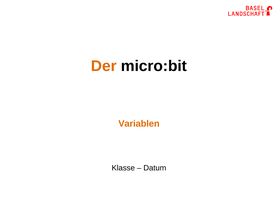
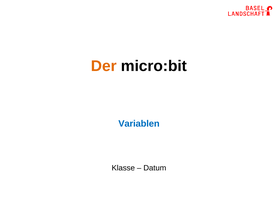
Variablen colour: orange -> blue (139, 124)
